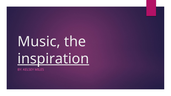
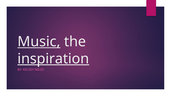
Music underline: none -> present (39, 42)
